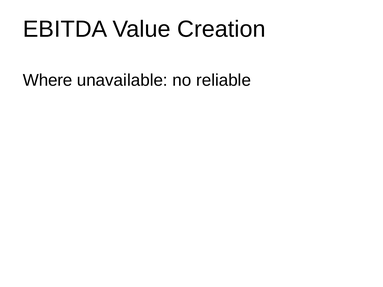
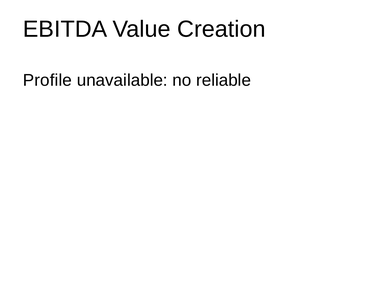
Where: Where -> Profile (47, 80)
